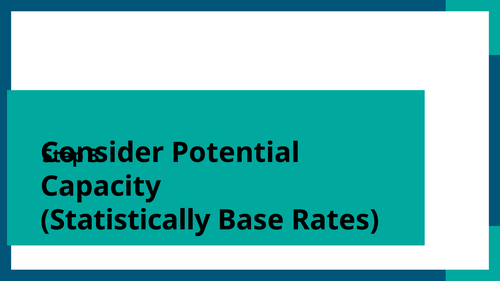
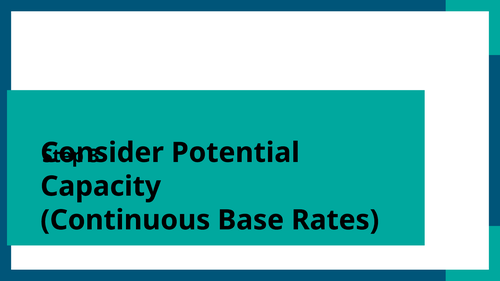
Statistically: Statistically -> Continuous (125, 220)
